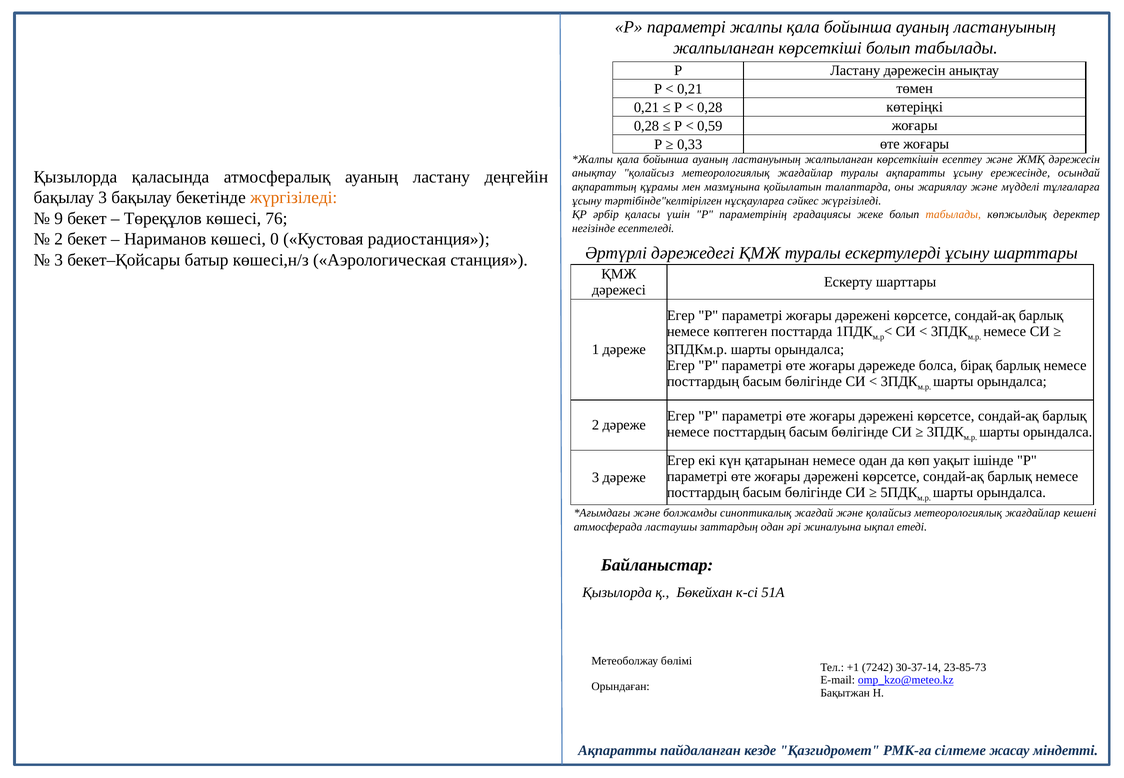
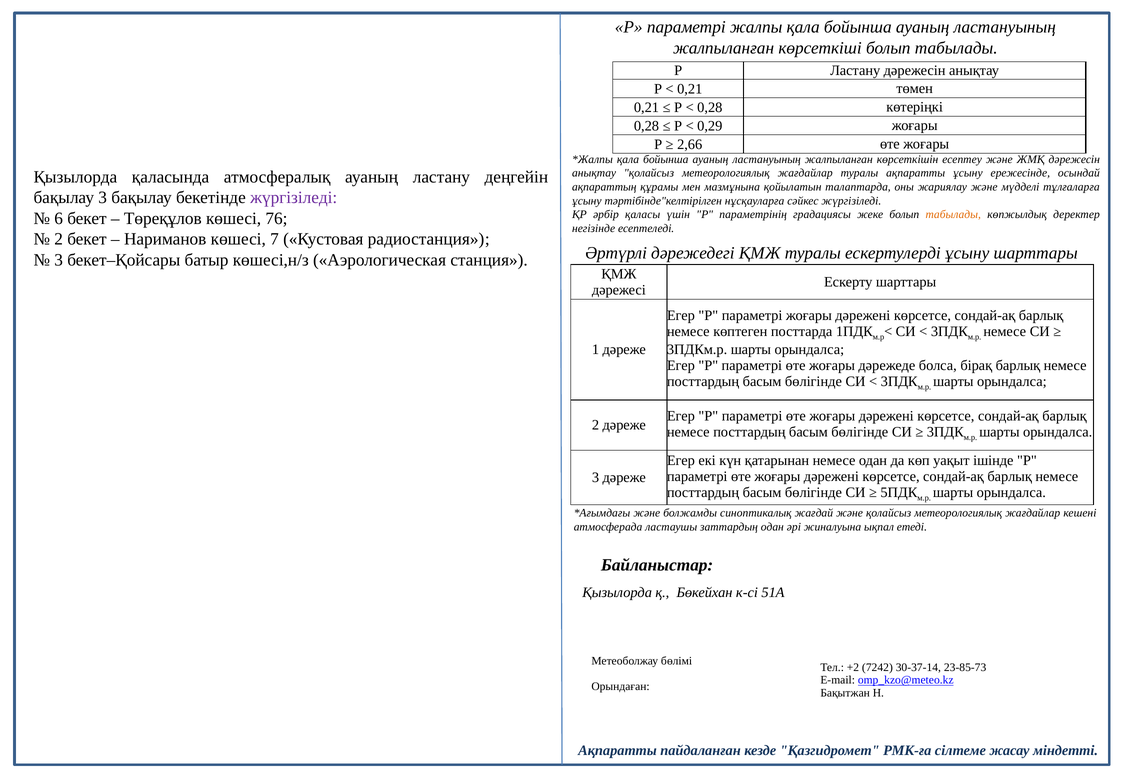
0,59: 0,59 -> 0,29 (710, 126)
0,33: 0,33 -> 2,66 (690, 145)
жүргізіледі colour: orange -> purple (294, 198)
9: 9 -> 6 (59, 218)
0: 0 -> 7 (275, 239)
+1: +1 -> +2 (853, 667)
